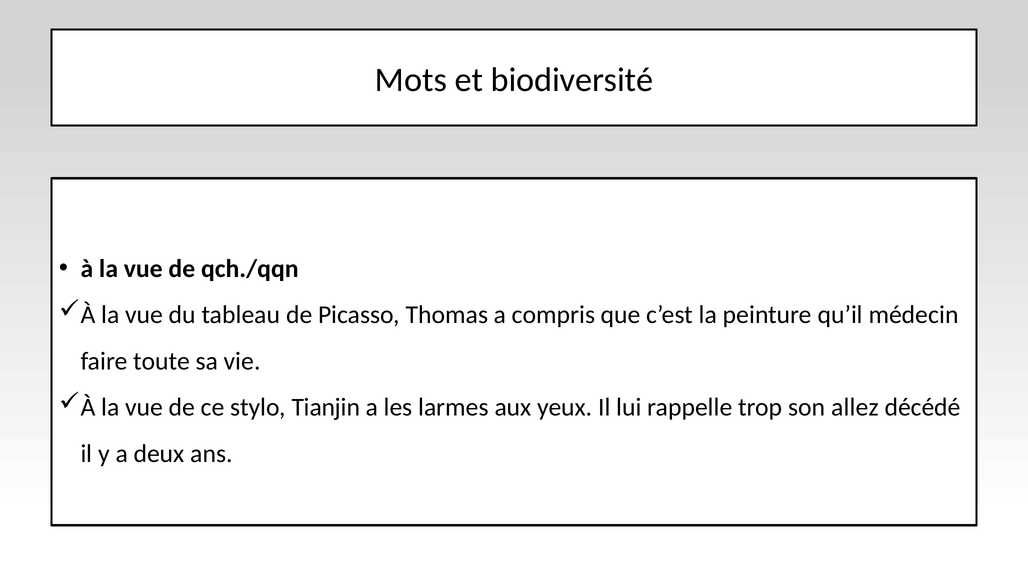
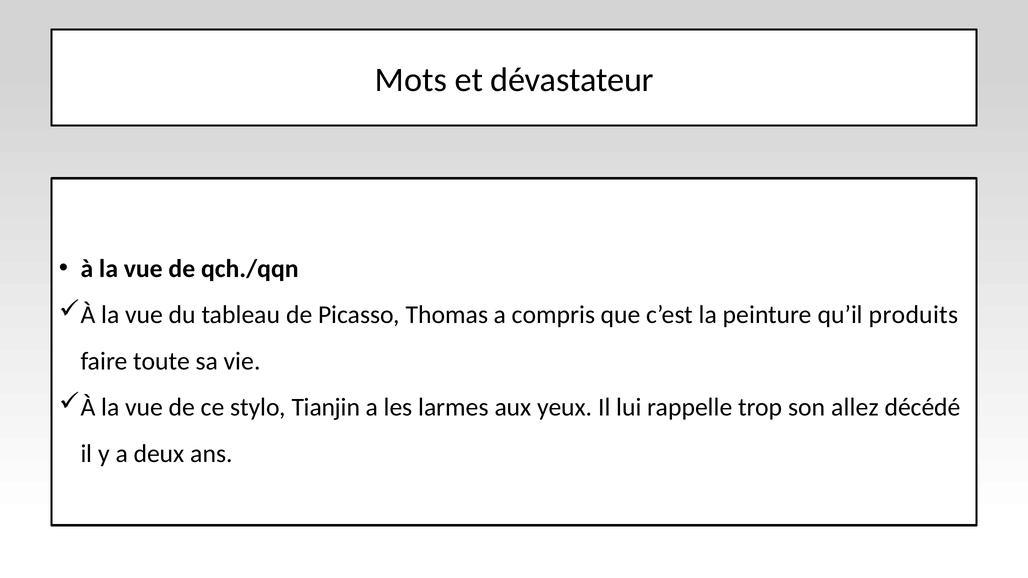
biodiversité: biodiversité -> dévastateur (572, 80)
médecin: médecin -> produits (913, 315)
